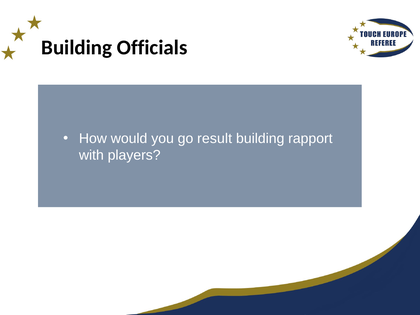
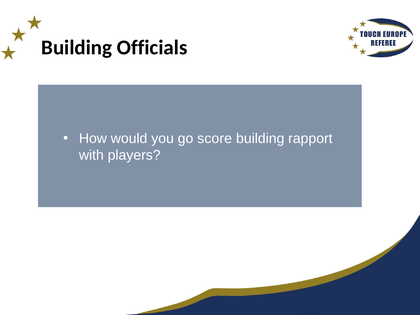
result: result -> score (215, 139)
